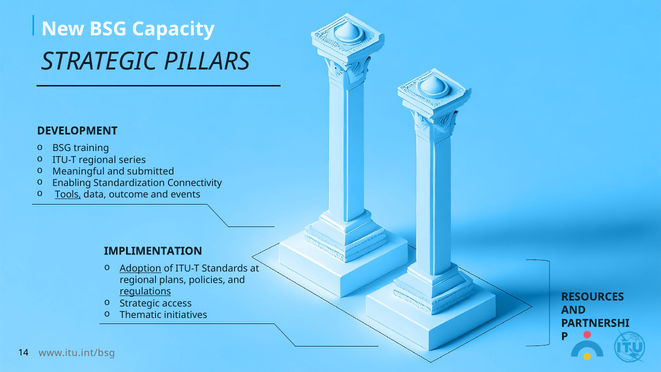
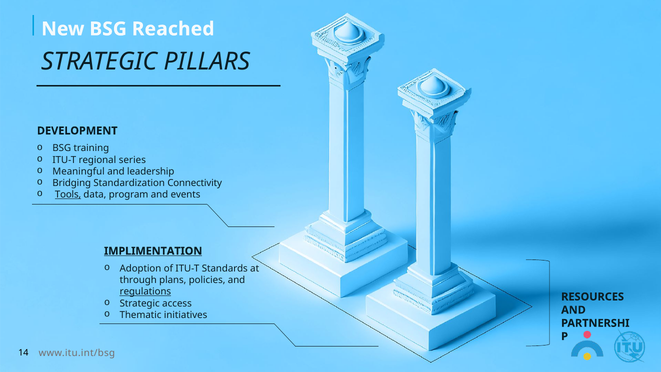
Capacity: Capacity -> Reached (173, 29)
submitted: submitted -> leadership (151, 171)
Enabling: Enabling -> Bridging (72, 183)
outcome: outcome -> program (129, 195)
IMPLIMENTATION underline: none -> present (153, 251)
Adoption underline: present -> none (140, 268)
regional: regional -> through (138, 280)
